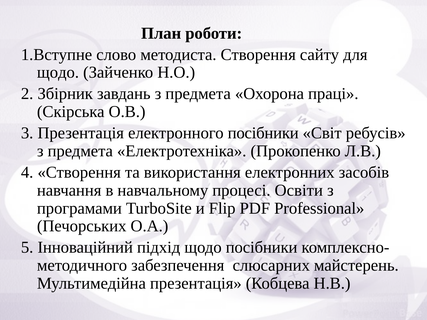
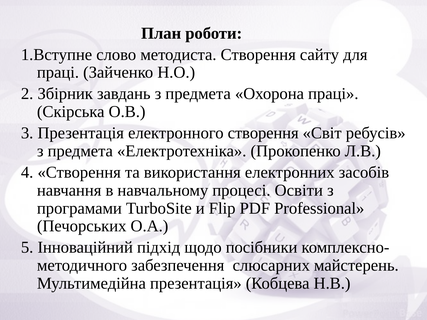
щодо: щодо -> праці (58, 73)
електронного посібники: посібники -> створення (263, 133)
